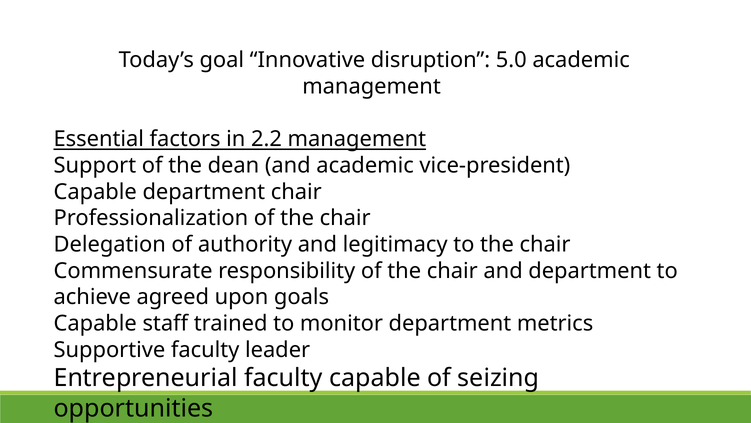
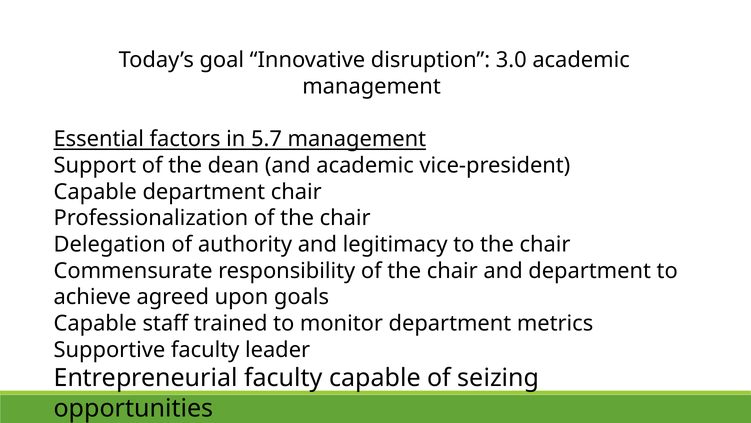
5.0: 5.0 -> 3.0 (511, 60)
2.2: 2.2 -> 5.7 (266, 139)
